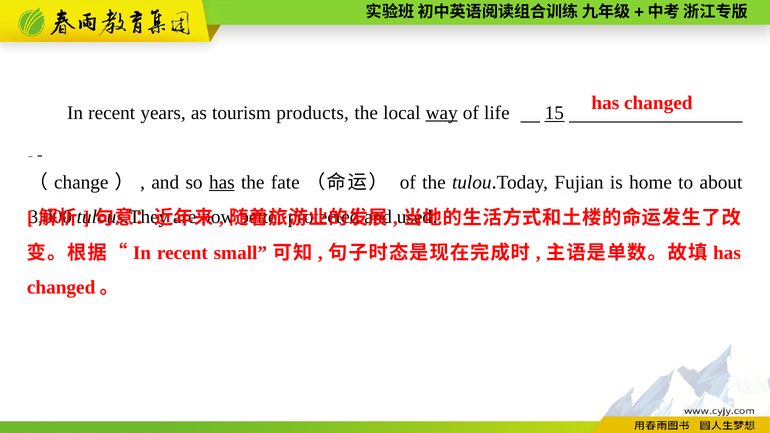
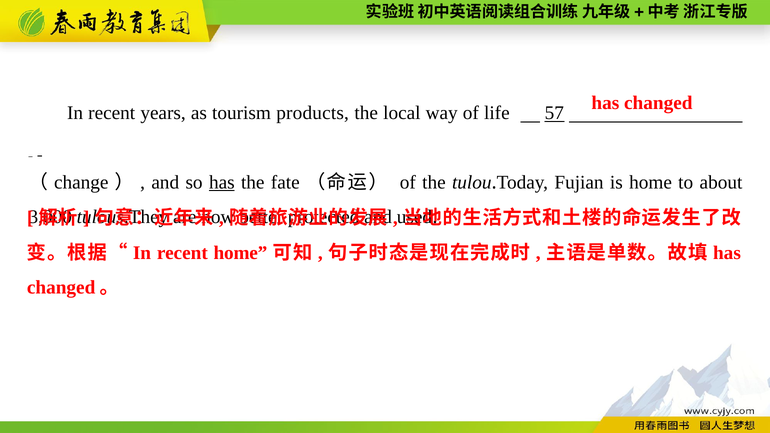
way underline: present -> none (442, 113)
15: 15 -> 57 (554, 113)
recent small: small -> home (240, 253)
